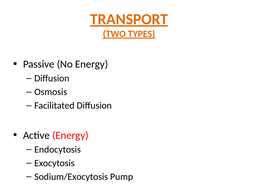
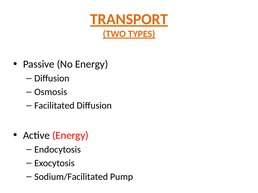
Sodium/Exocytosis: Sodium/Exocytosis -> Sodium/Facilitated (71, 177)
